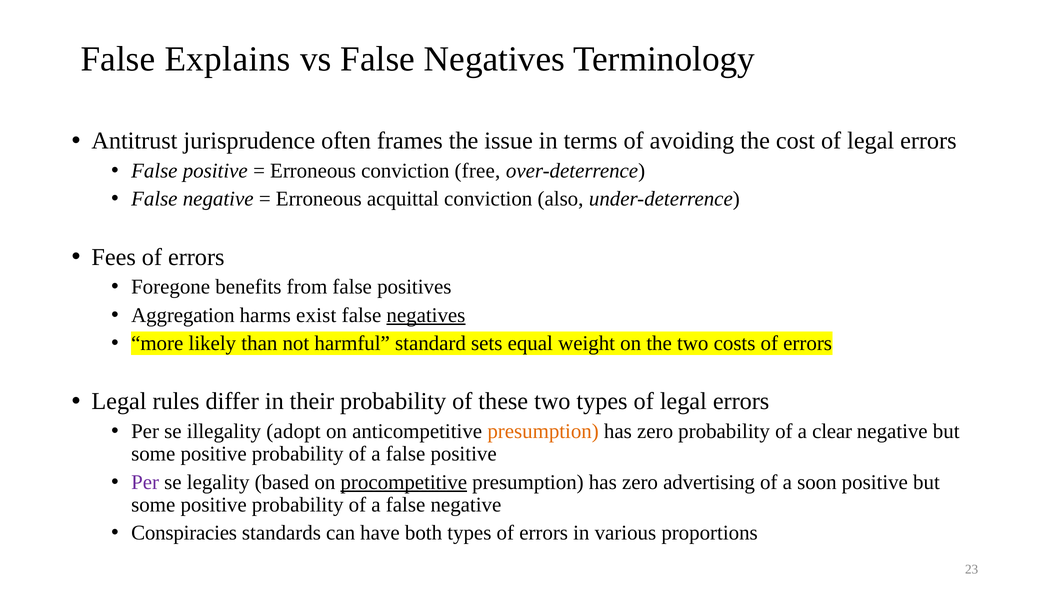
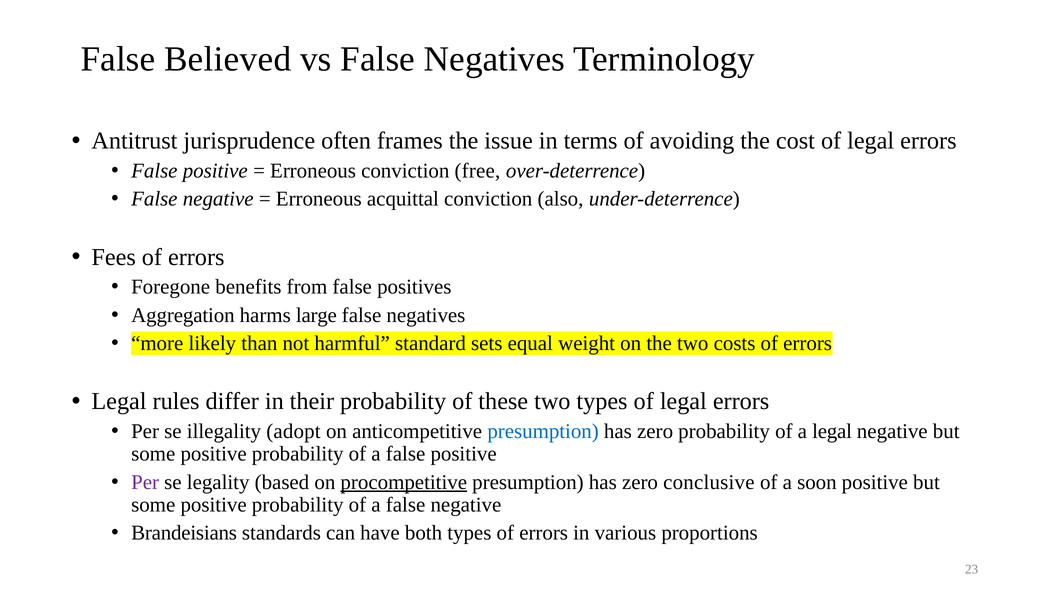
Explains: Explains -> Believed (228, 59)
exist: exist -> large (316, 315)
negatives underline: present -> none (426, 315)
presumption colour: orange -> blue (543, 431)
a clear: clear -> legal (832, 431)
advertising: advertising -> conclusive (709, 482)
Conspiracies: Conspiracies -> Brandeisians (184, 533)
